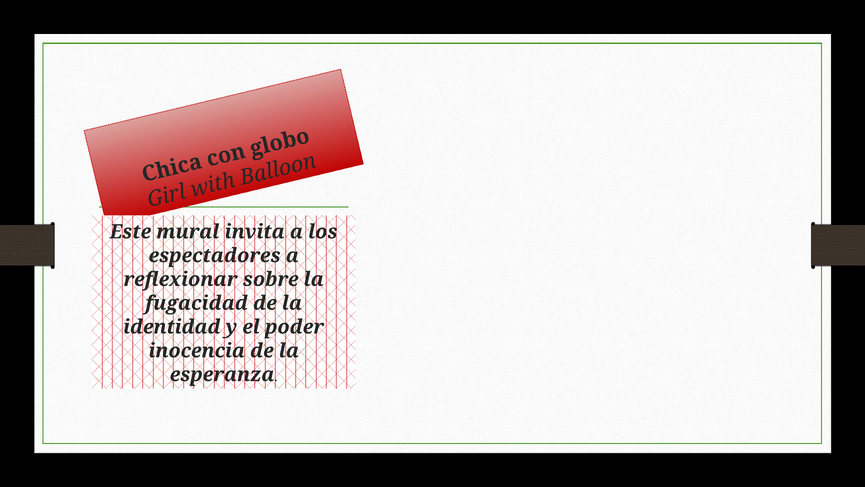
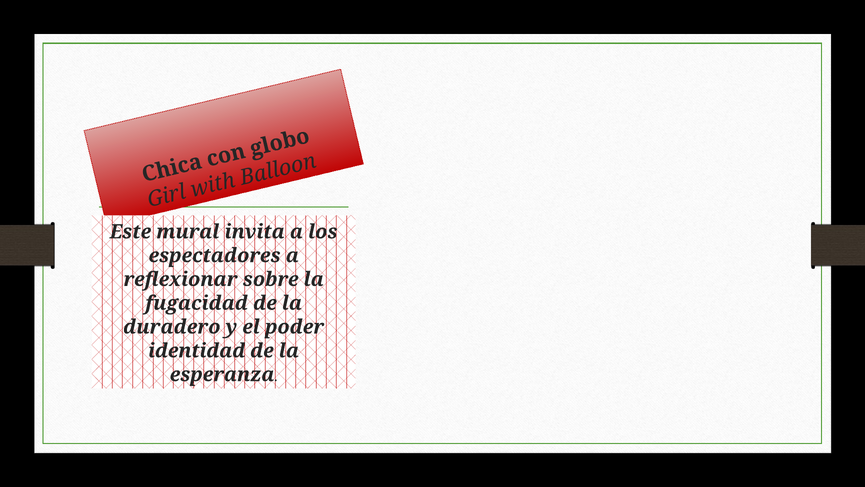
identidad: identidad -> duradero (172, 327)
inocencia: inocencia -> identidad (197, 350)
